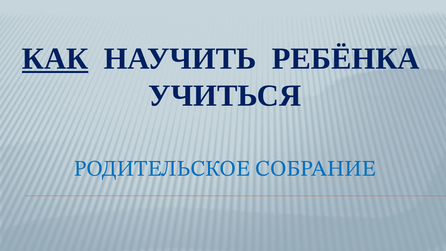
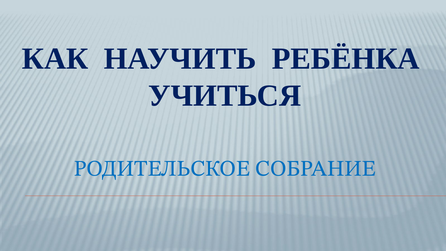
КАК underline: present -> none (55, 59)
